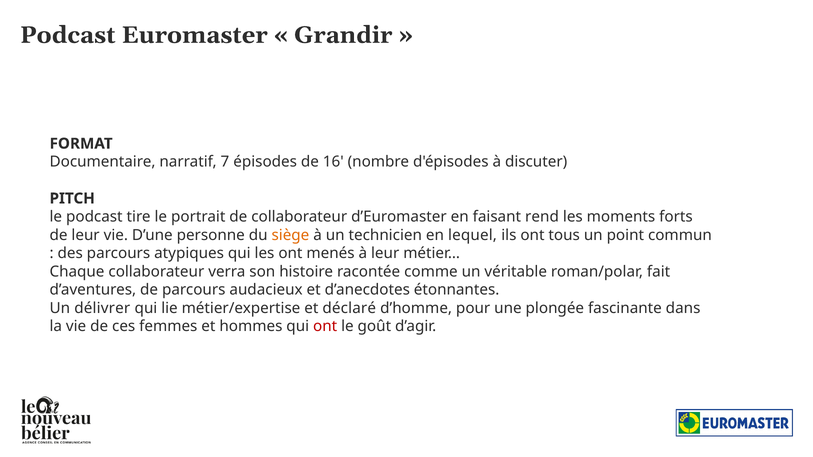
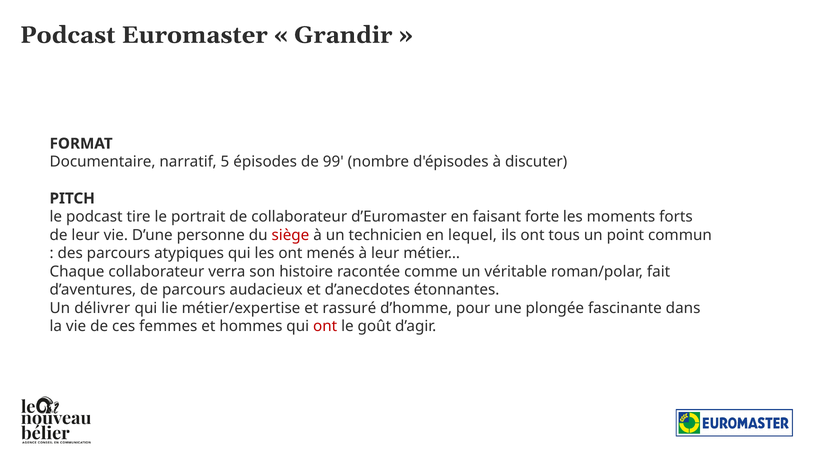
7: 7 -> 5 (225, 162)
16: 16 -> 99 (333, 162)
rend: rend -> forte (542, 217)
siège colour: orange -> red (290, 235)
déclaré: déclaré -> rassuré (349, 308)
